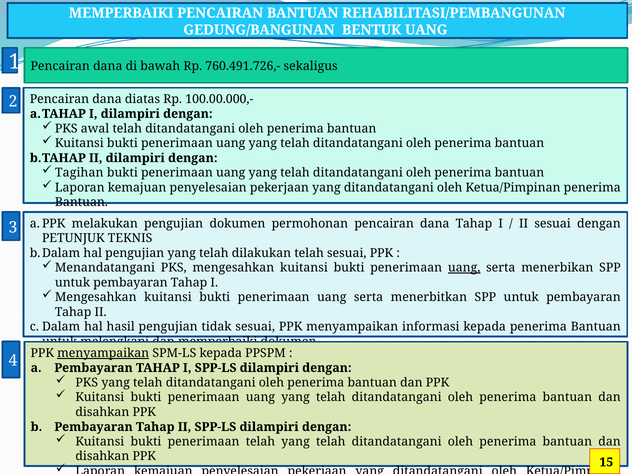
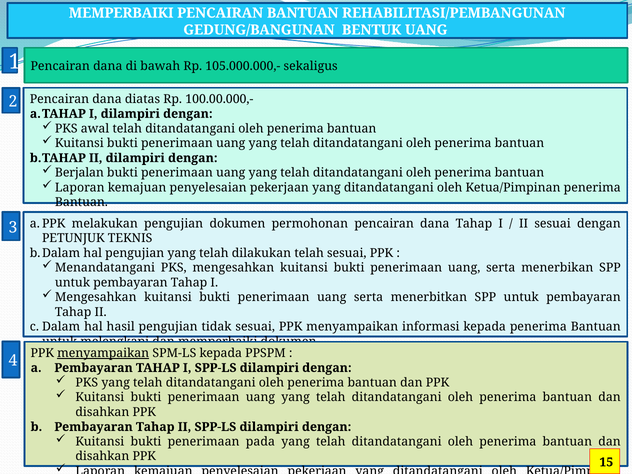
760.491.726,-: 760.491.726,- -> 105.000.000,- (243, 66)
Tagihan: Tagihan -> Berjalan (79, 173)
uang underline: present -> none (464, 268)
penerimaan telah: telah -> pada (260, 442)
